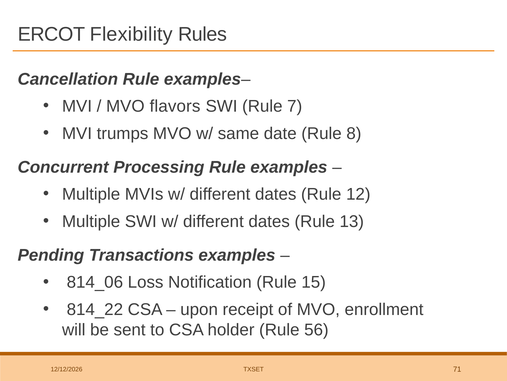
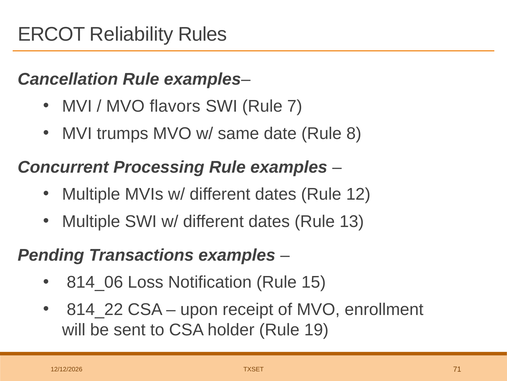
Flexibility: Flexibility -> Reliability (131, 34)
56: 56 -> 19 (316, 329)
